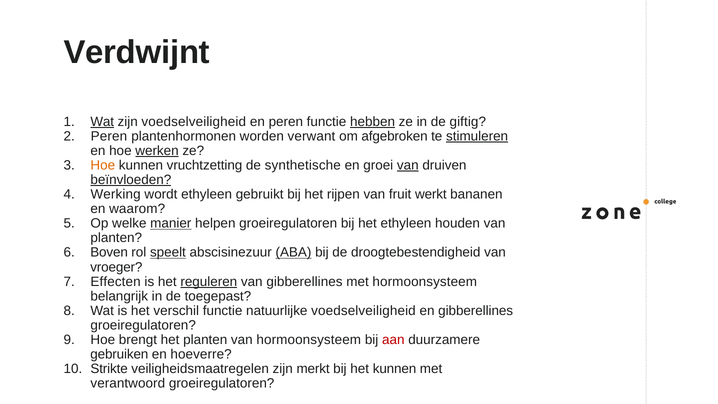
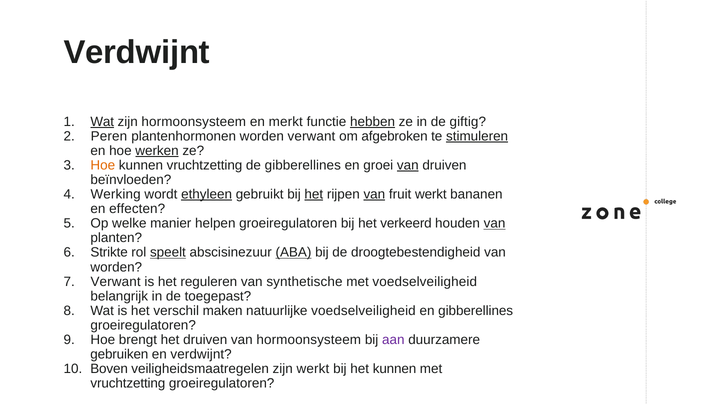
zijn voedselveiligheid: voedselveiligheid -> hormoonsysteem (194, 122)
en peren: peren -> merkt (286, 122)
de synthetische: synthetische -> gibberellines (303, 165)
beïnvloeden underline: present -> none (131, 180)
ethyleen underline: none -> present (207, 194)
het underline: none -> present (314, 194)
van underline: none -> present (374, 194)
waarom: waarom -> effecten (137, 209)
manier underline: present -> none (171, 223)
het ethyleen: ethyleen -> verkeerd (406, 223)
van underline: none -> present (495, 223)
Boven: Boven -> Strikte (109, 252)
vroeger: vroeger -> worden (116, 267)
Effecten: Effecten -> Verwant (116, 282)
reguleren underline: present -> none (209, 282)
van gibberellines: gibberellines -> synthetische (304, 282)
met hormoonsysteem: hormoonsysteem -> voedselveiligheid (425, 282)
verschil functie: functie -> maken (223, 311)
het planten: planten -> druiven (205, 340)
aan colour: red -> purple (393, 340)
en hoeverre: hoeverre -> verdwijnt (201, 354)
Strikte: Strikte -> Boven (109, 369)
zijn merkt: merkt -> werkt (313, 369)
verantwoord: verantwoord -> vruchtzetting (128, 383)
